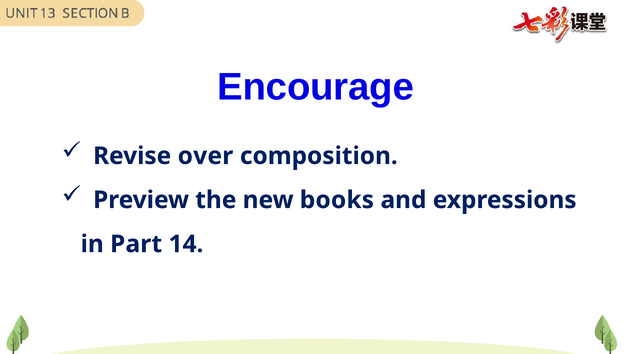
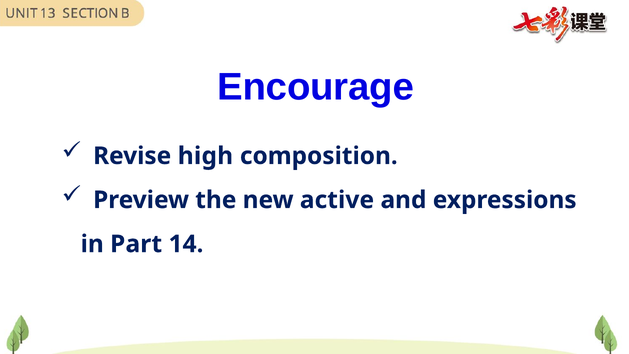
over: over -> high (205, 156)
books: books -> active (337, 200)
